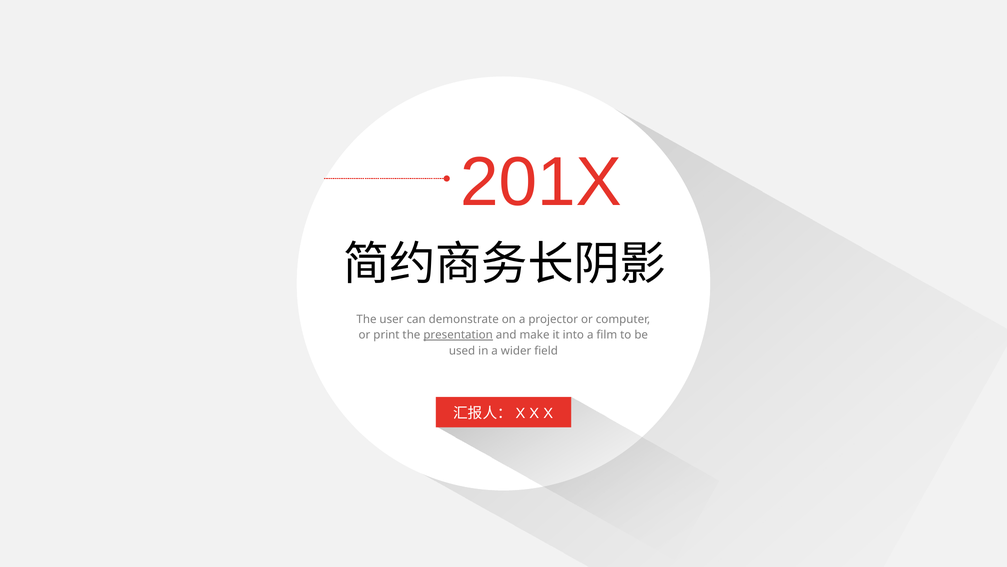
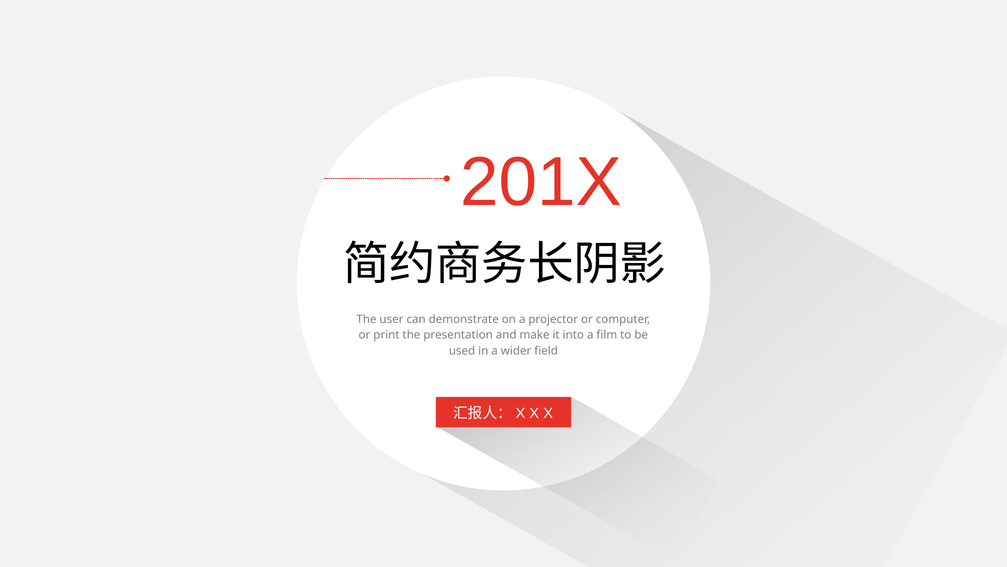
presentation underline: present -> none (458, 335)
